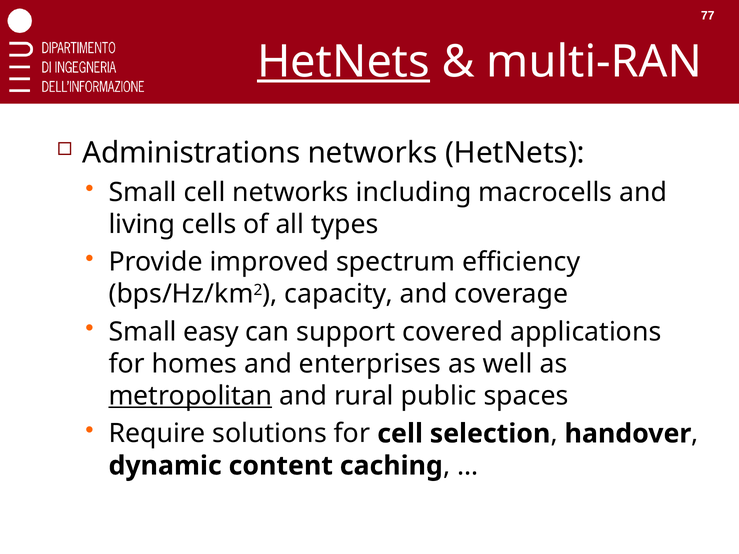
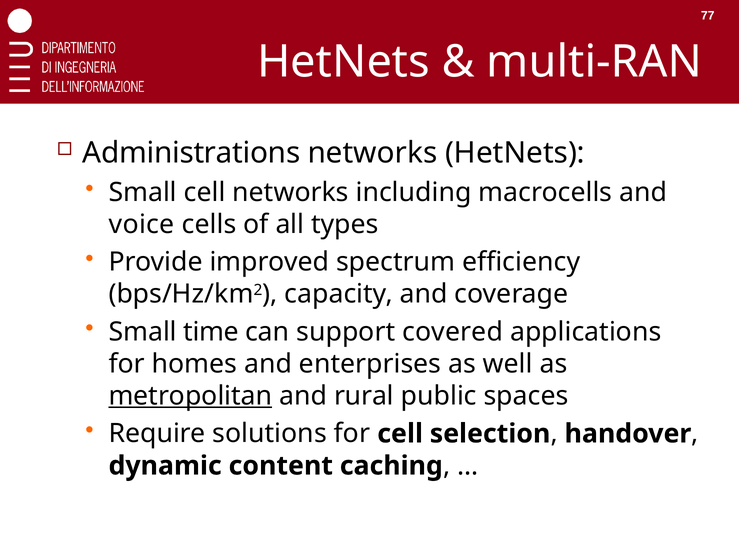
HetNets underline: present -> none (343, 62)
living: living -> voice (142, 224)
easy: easy -> time (211, 332)
